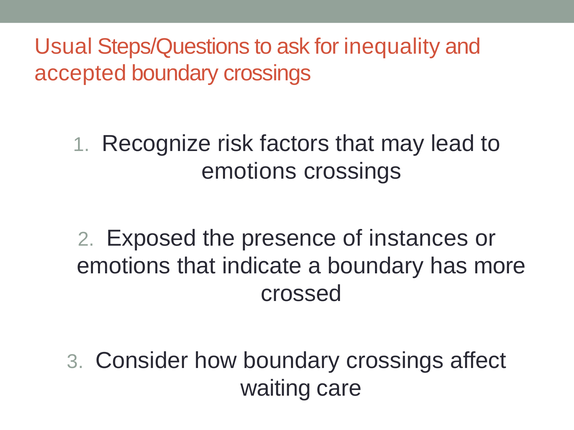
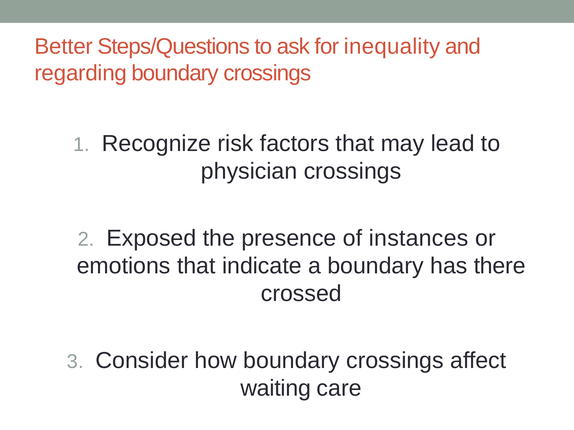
Usual: Usual -> Better (64, 46)
accepted: accepted -> regarding (81, 73)
emotions: emotions -> physician (249, 171)
more: more -> there (500, 266)
